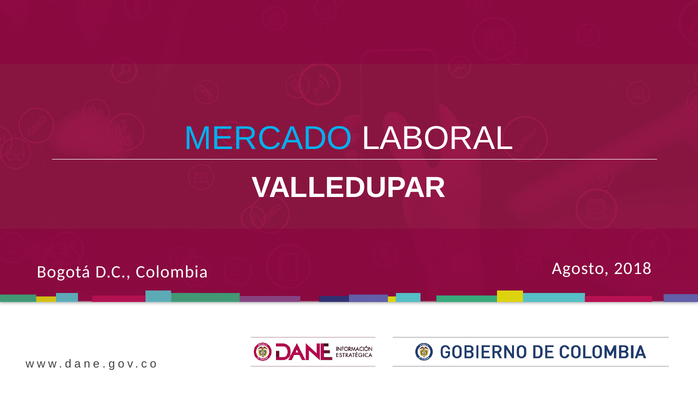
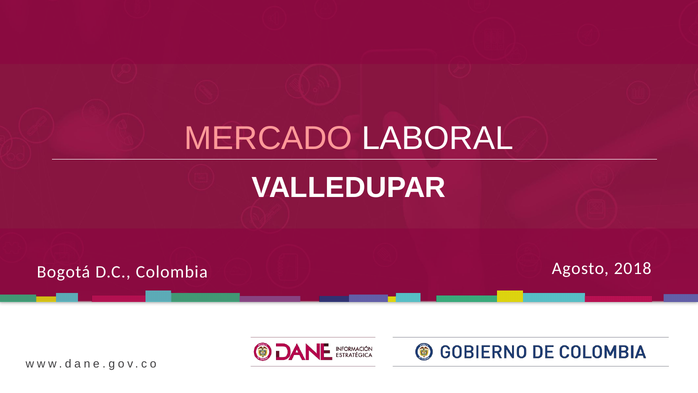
MERCADO colour: light blue -> pink (268, 138)
